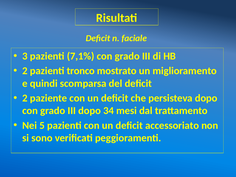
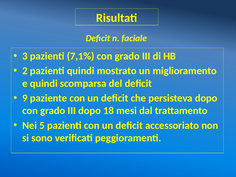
pazienti tronco: tronco -> quindi (81, 71)
2: 2 -> 9 (25, 98)
34: 34 -> 18 (109, 111)
